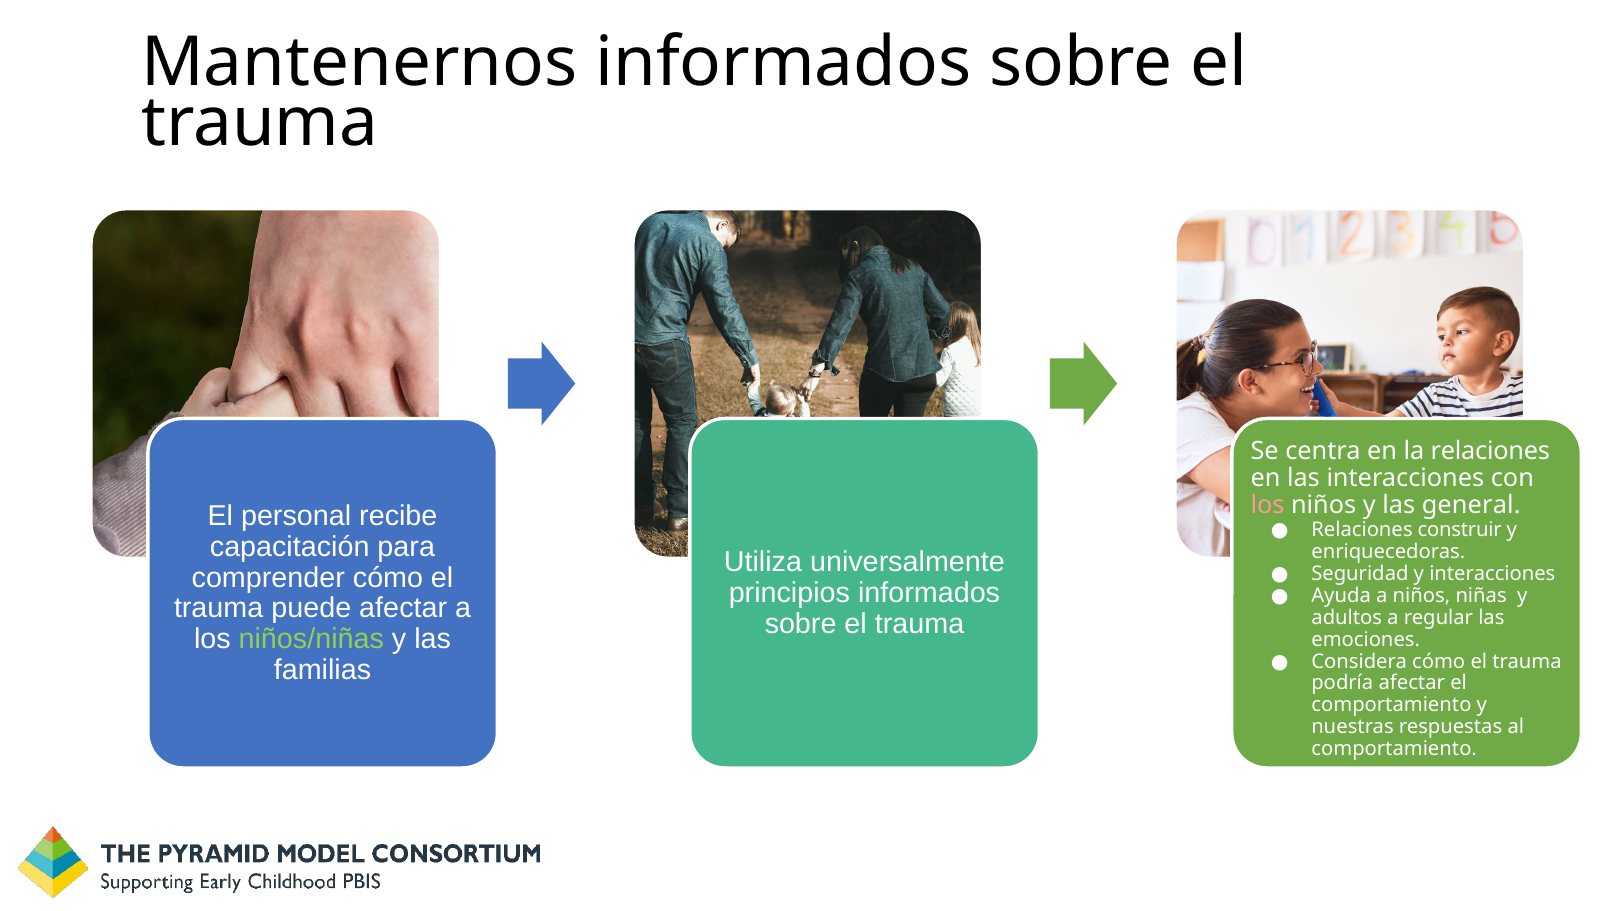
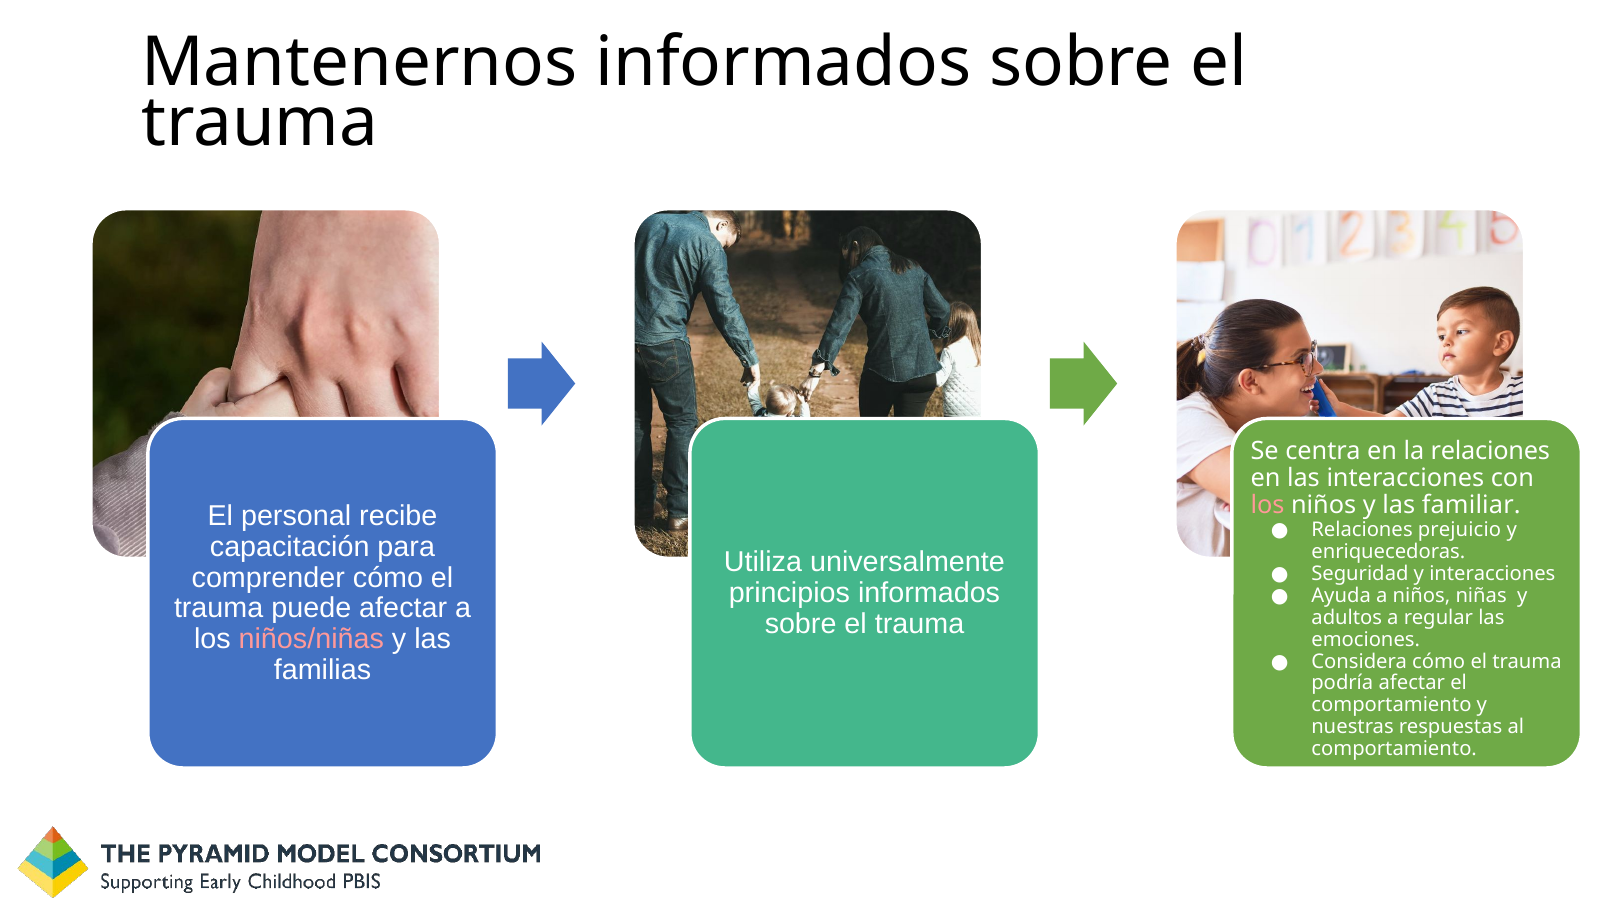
general: general -> familiar (1471, 506)
construir: construir -> prejuicio (1459, 530)
niños/niñas colour: light green -> pink (311, 640)
